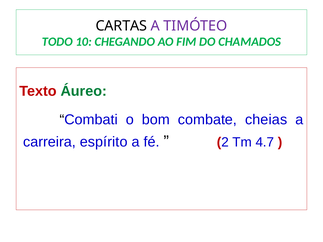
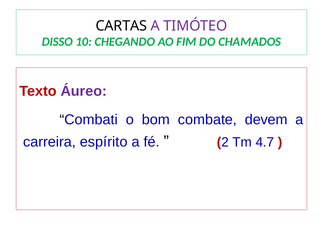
TODO: TODO -> DISSO (57, 42)
Áureo colour: green -> purple (84, 91)
cheias: cheias -> devem (266, 120)
